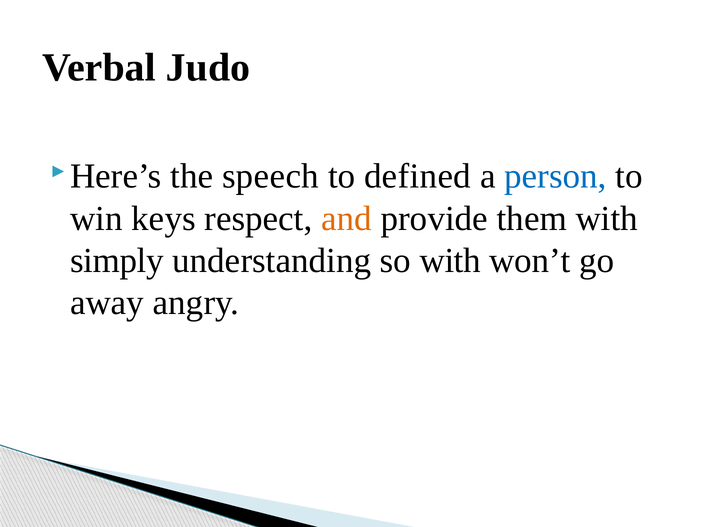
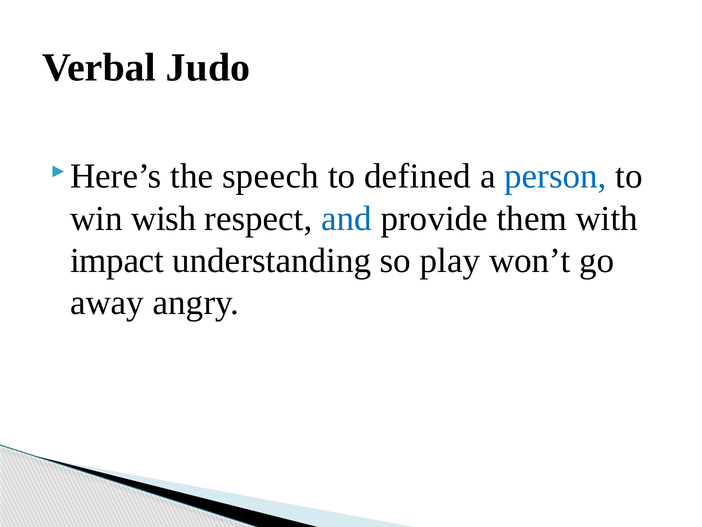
keys: keys -> wish (164, 218)
and colour: orange -> blue (347, 218)
simply: simply -> impact (117, 260)
so with: with -> play (450, 260)
